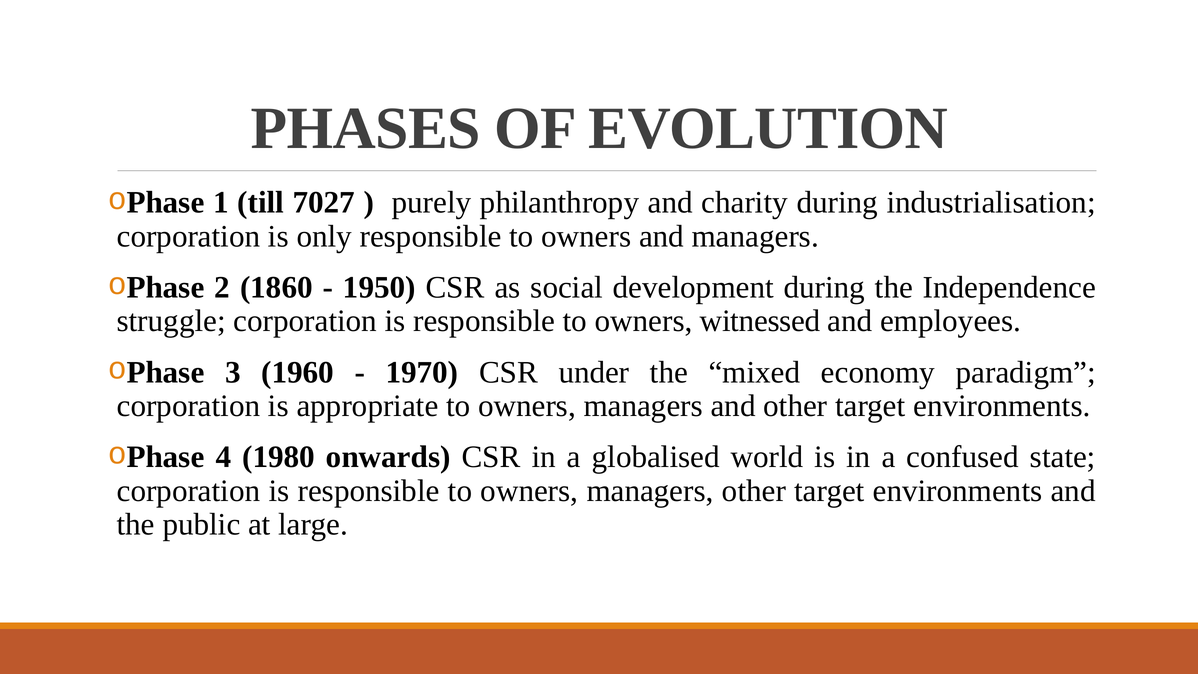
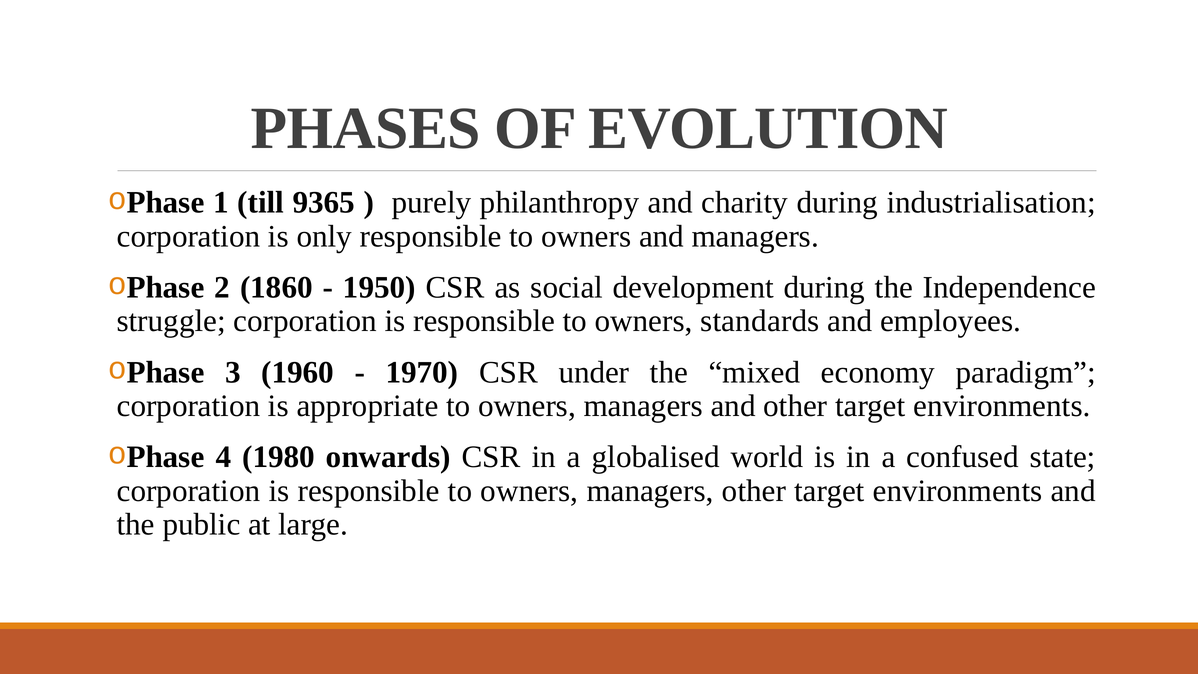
7027: 7027 -> 9365 (324, 203)
witnessed: witnessed -> standards (760, 321)
